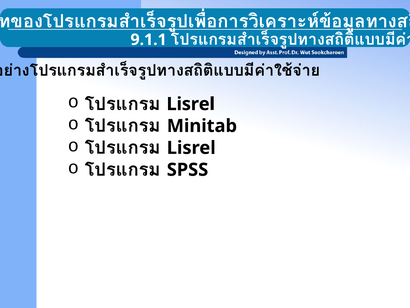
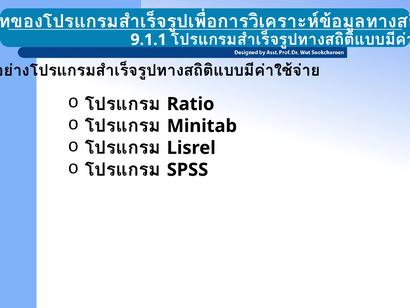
Lisrel: Lisrel -> Ratio (191, 104)
